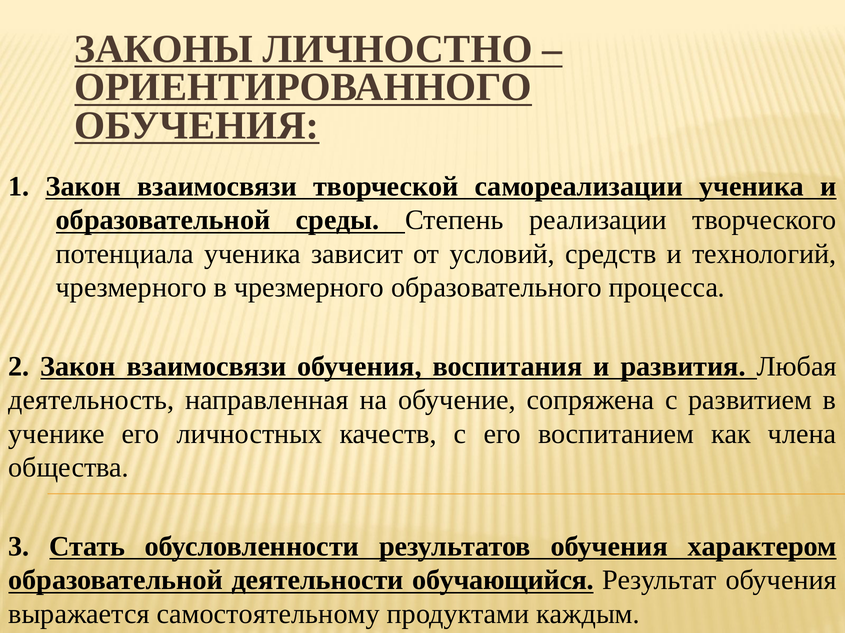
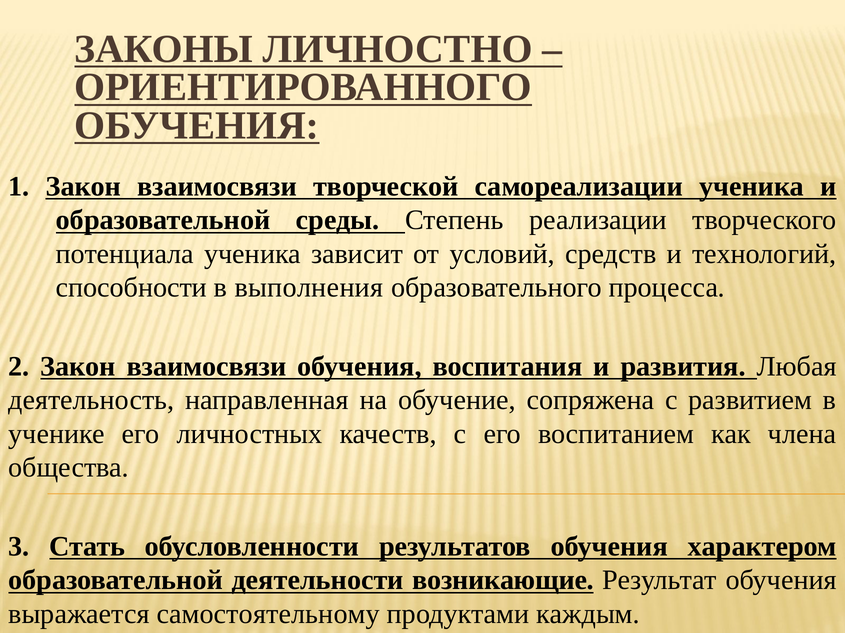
чрезмерного: чрезмерного -> способности (131, 288)
в чрезмерного: чрезмерного -> выполнения (309, 288)
обучающийся: обучающийся -> возникающие (503, 581)
